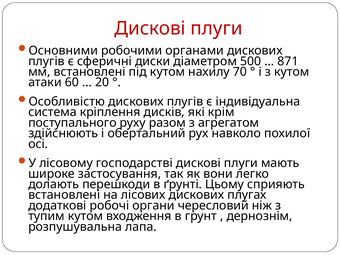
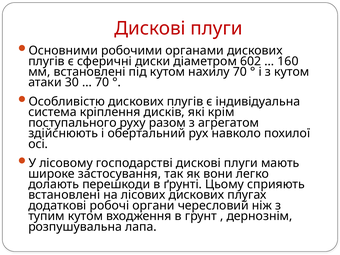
500: 500 -> 602 (251, 61)
871: 871 -> 160 (288, 61)
60: 60 -> 30 (72, 82)
20: 20 -> 70 (102, 82)
